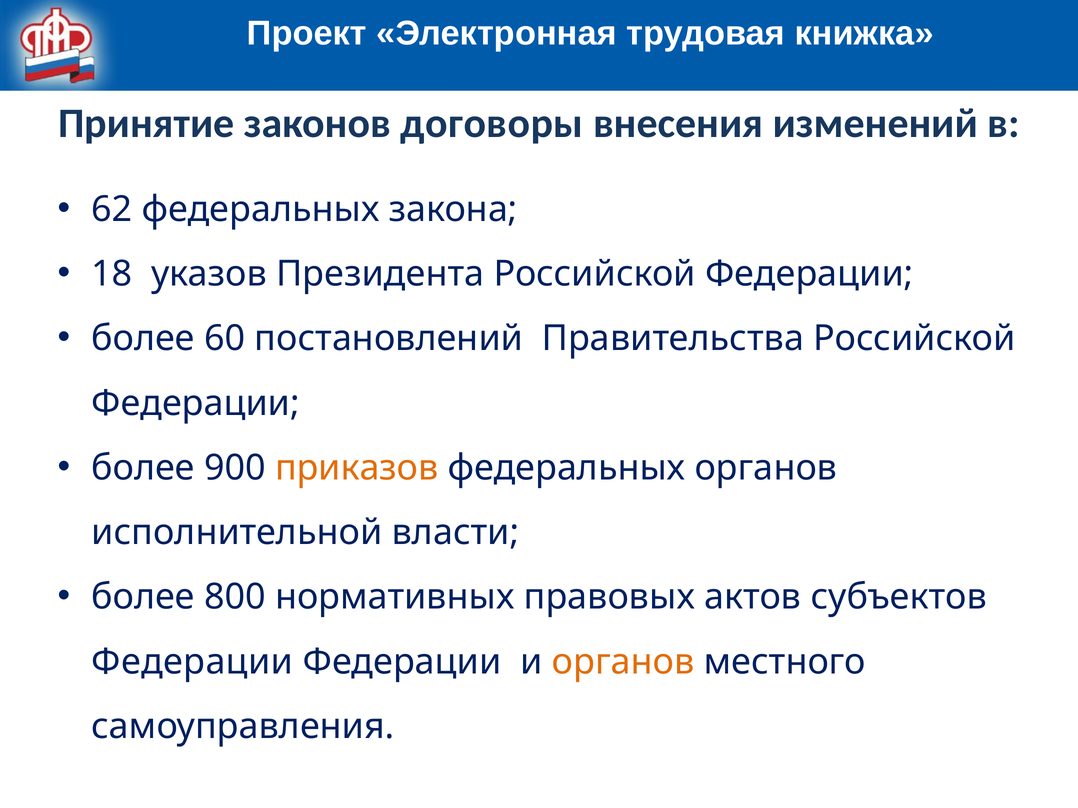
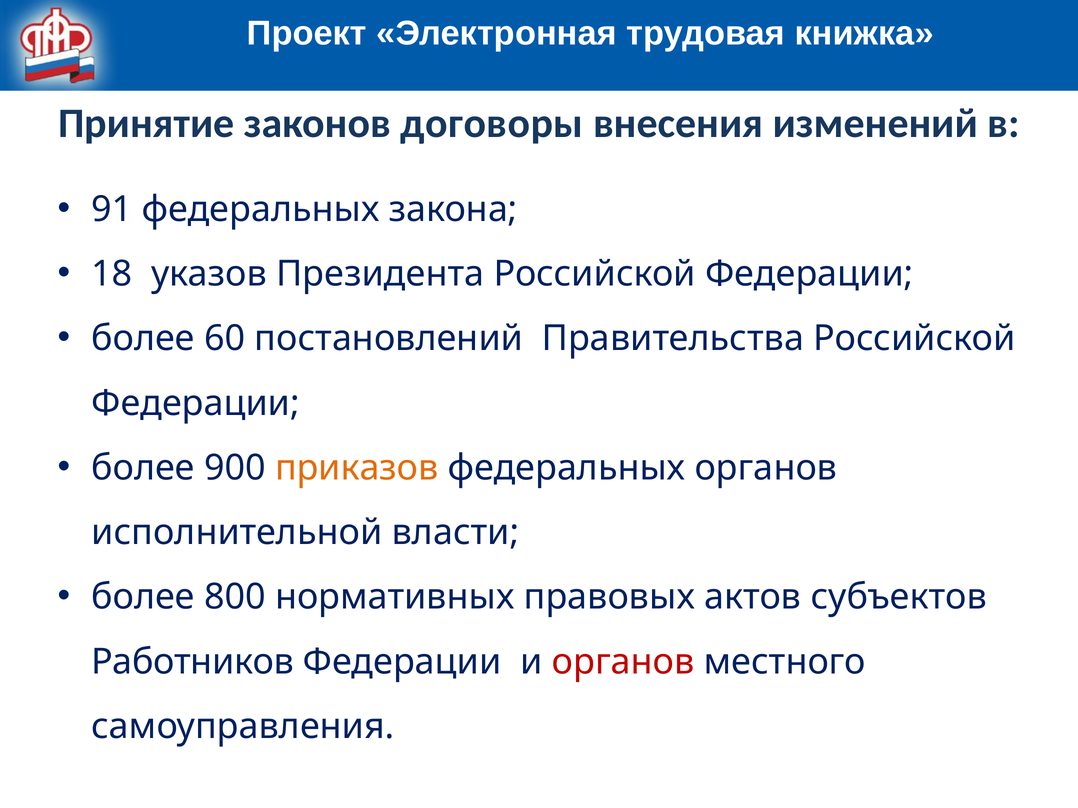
62: 62 -> 91 (112, 209)
Федерации: Федерации -> Работников (193, 662)
органов colour: orange -> red (623, 662)
